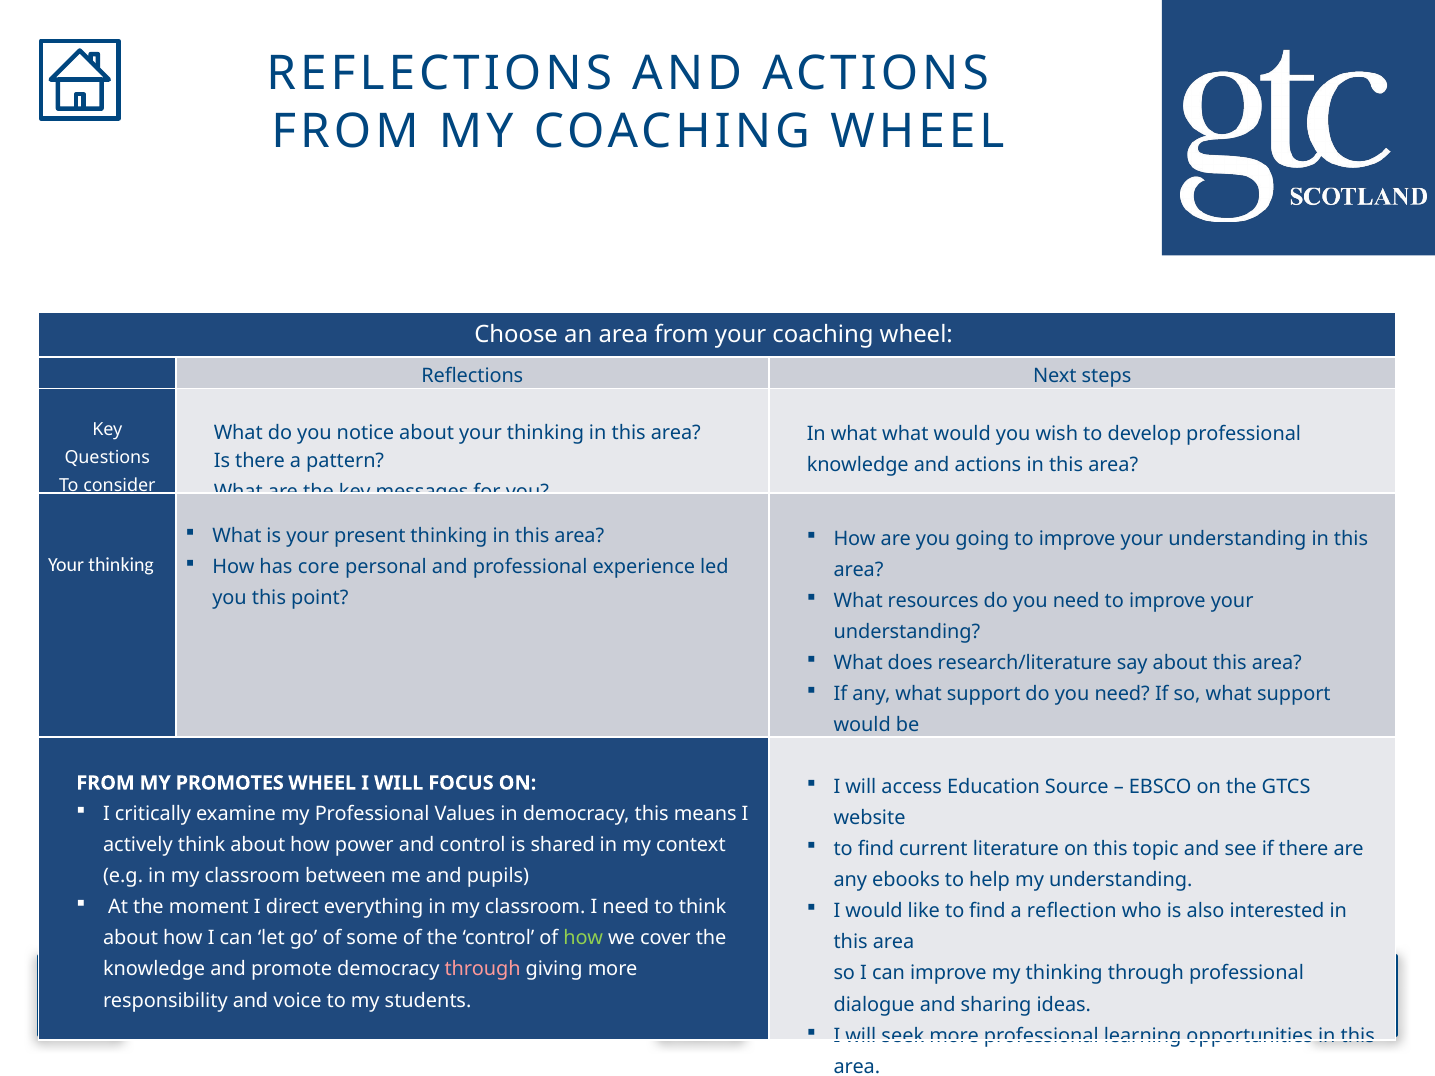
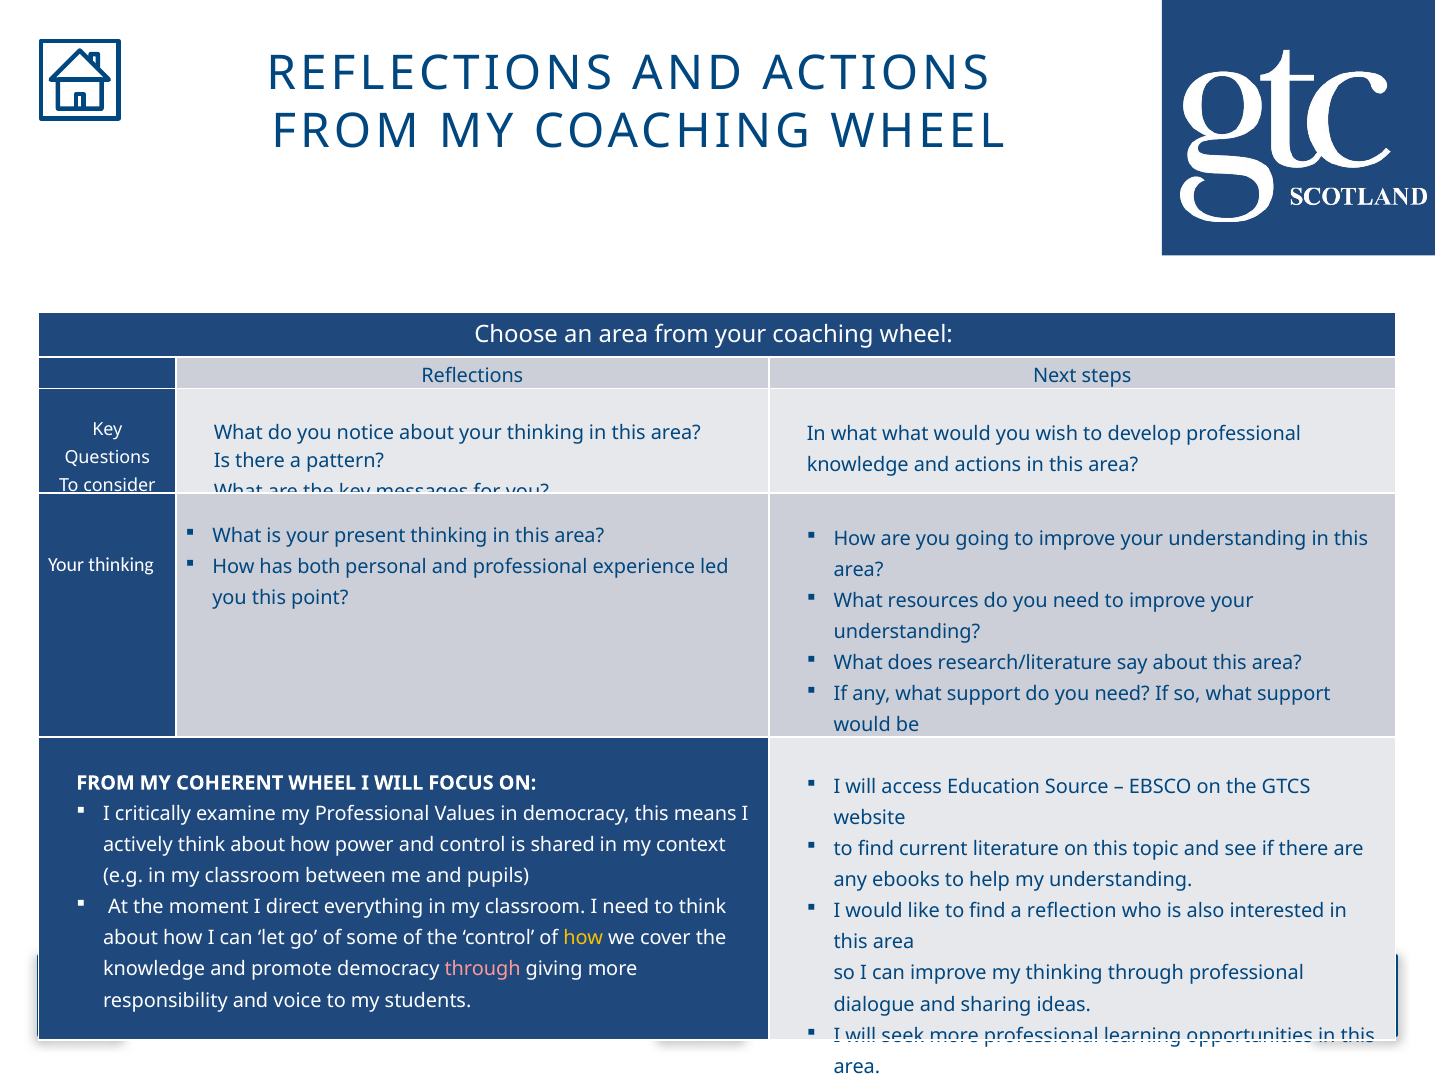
core: core -> both (319, 567)
PROMOTES: PROMOTES -> COHERENT (230, 783)
how colour: light green -> yellow (583, 939)
